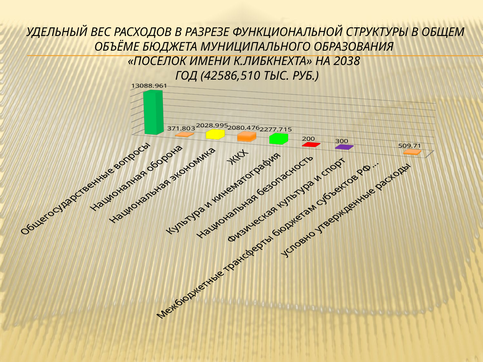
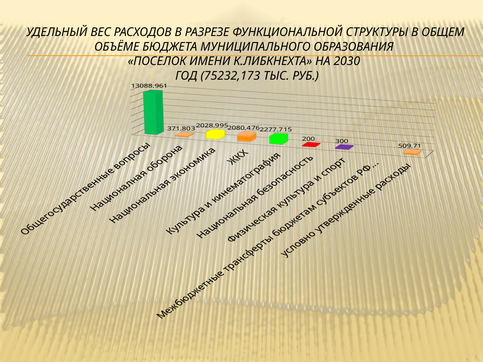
2038: 2038 -> 2030 (347, 61)
42586,510: 42586,510 -> 75232,173 (230, 76)
